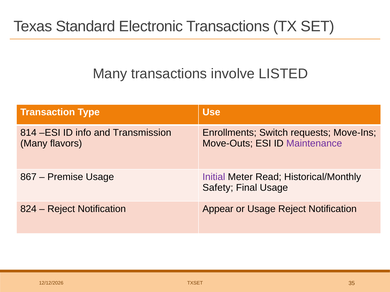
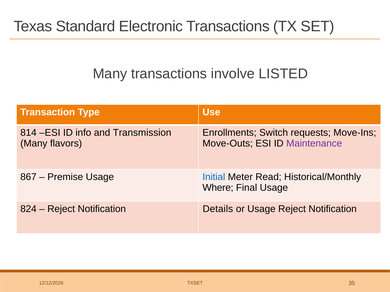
Initial colour: purple -> blue (214, 177)
Safety: Safety -> Where (218, 188)
Appear: Appear -> Details (218, 209)
